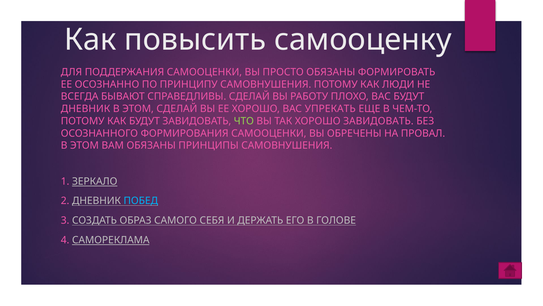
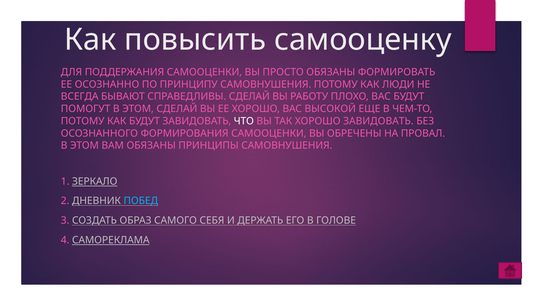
ДНЕВНИК: ДНЕВНИК -> ПОМОГУТ (86, 109)
УПРЕКАТЬ: УПРЕКАТЬ -> ВЫСОКОЙ (330, 109)
ЧТО colour: light green -> white (244, 121)
